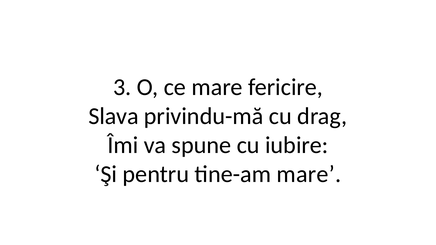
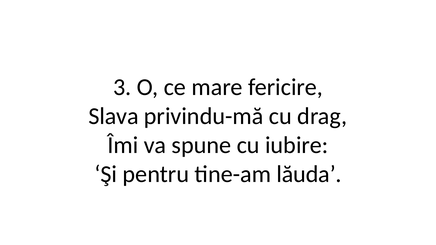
tine-am mare: mare -> lăuda (309, 174)
